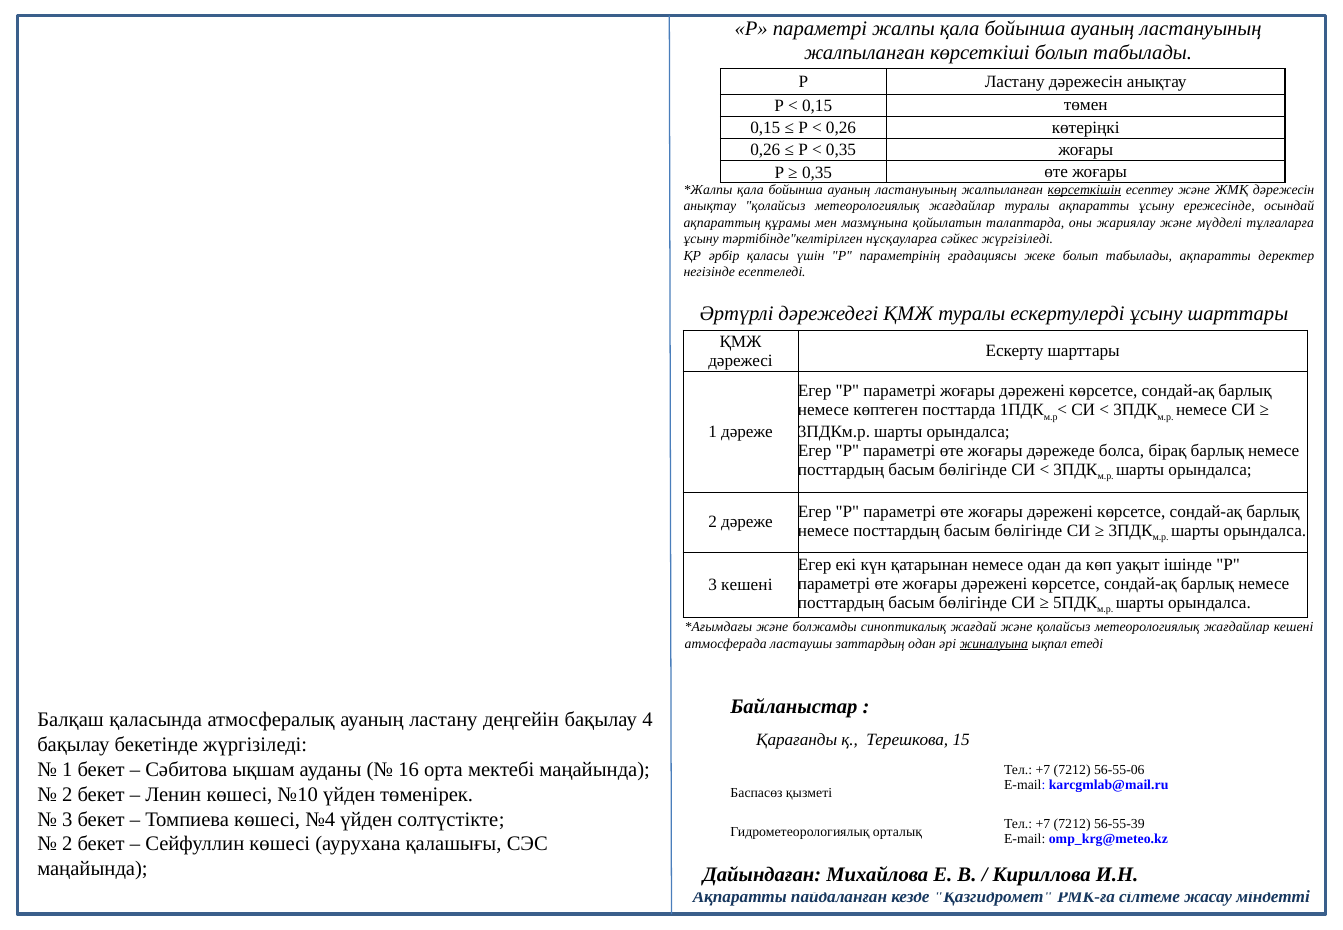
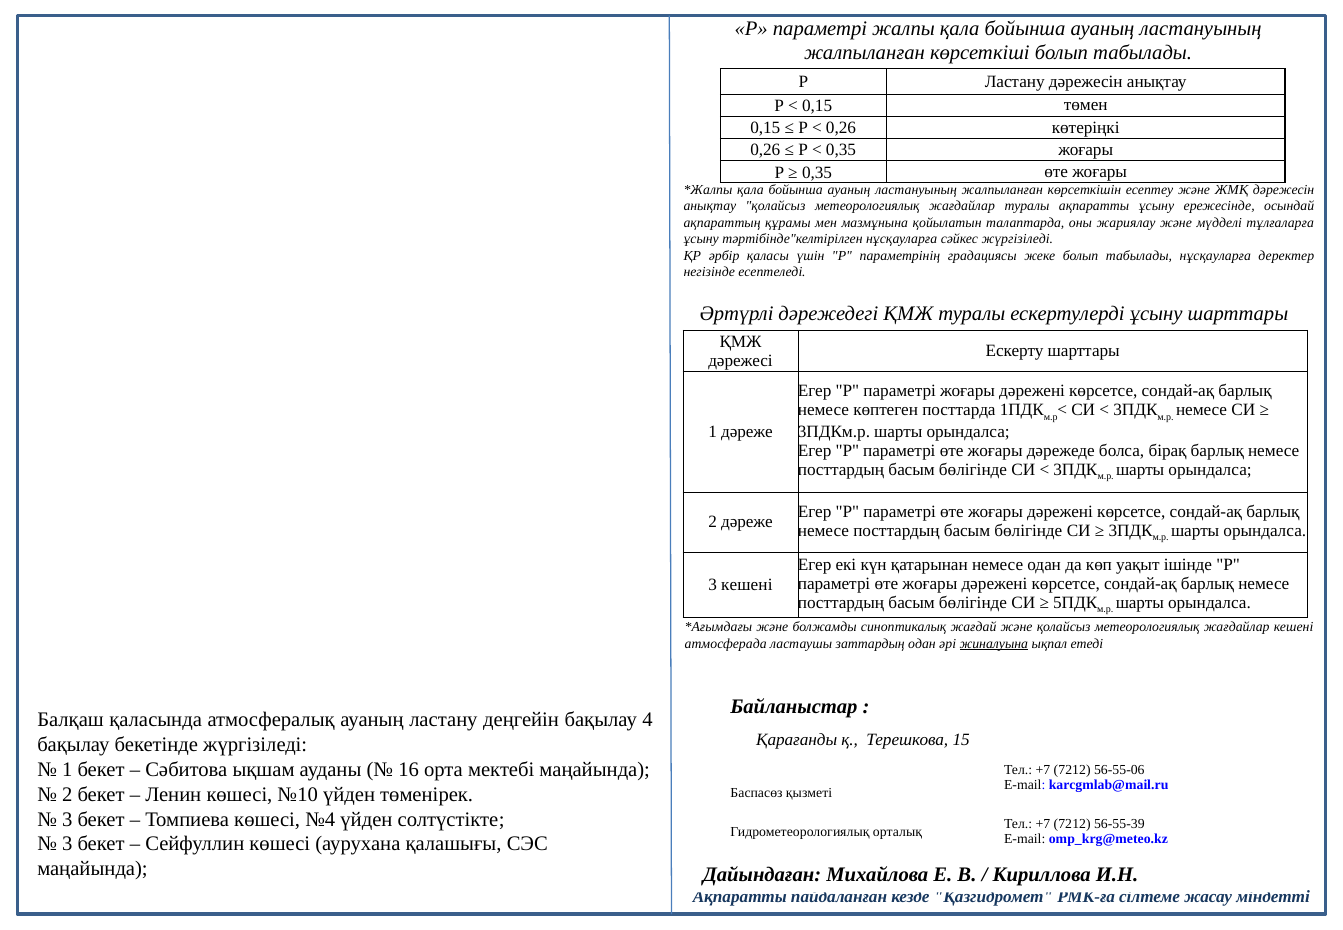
көрсеткішін underline: present -> none (1084, 190)
табылады ақпаратты: ақпаратты -> нұсқауларға (1215, 256)
2: 2 -> 3 (67, 844)
